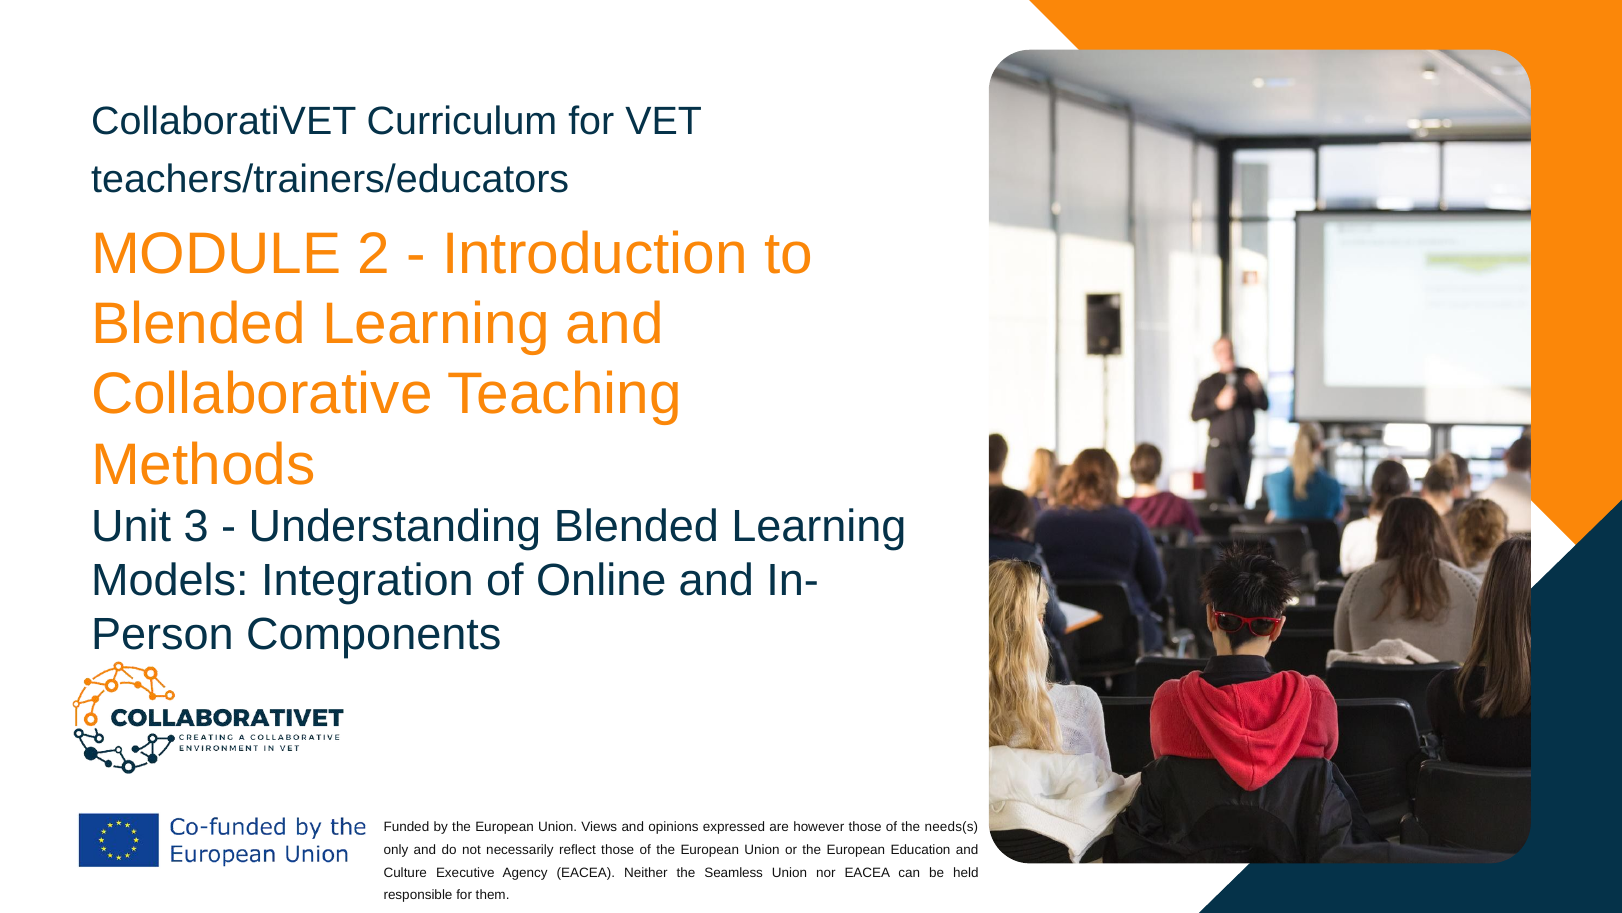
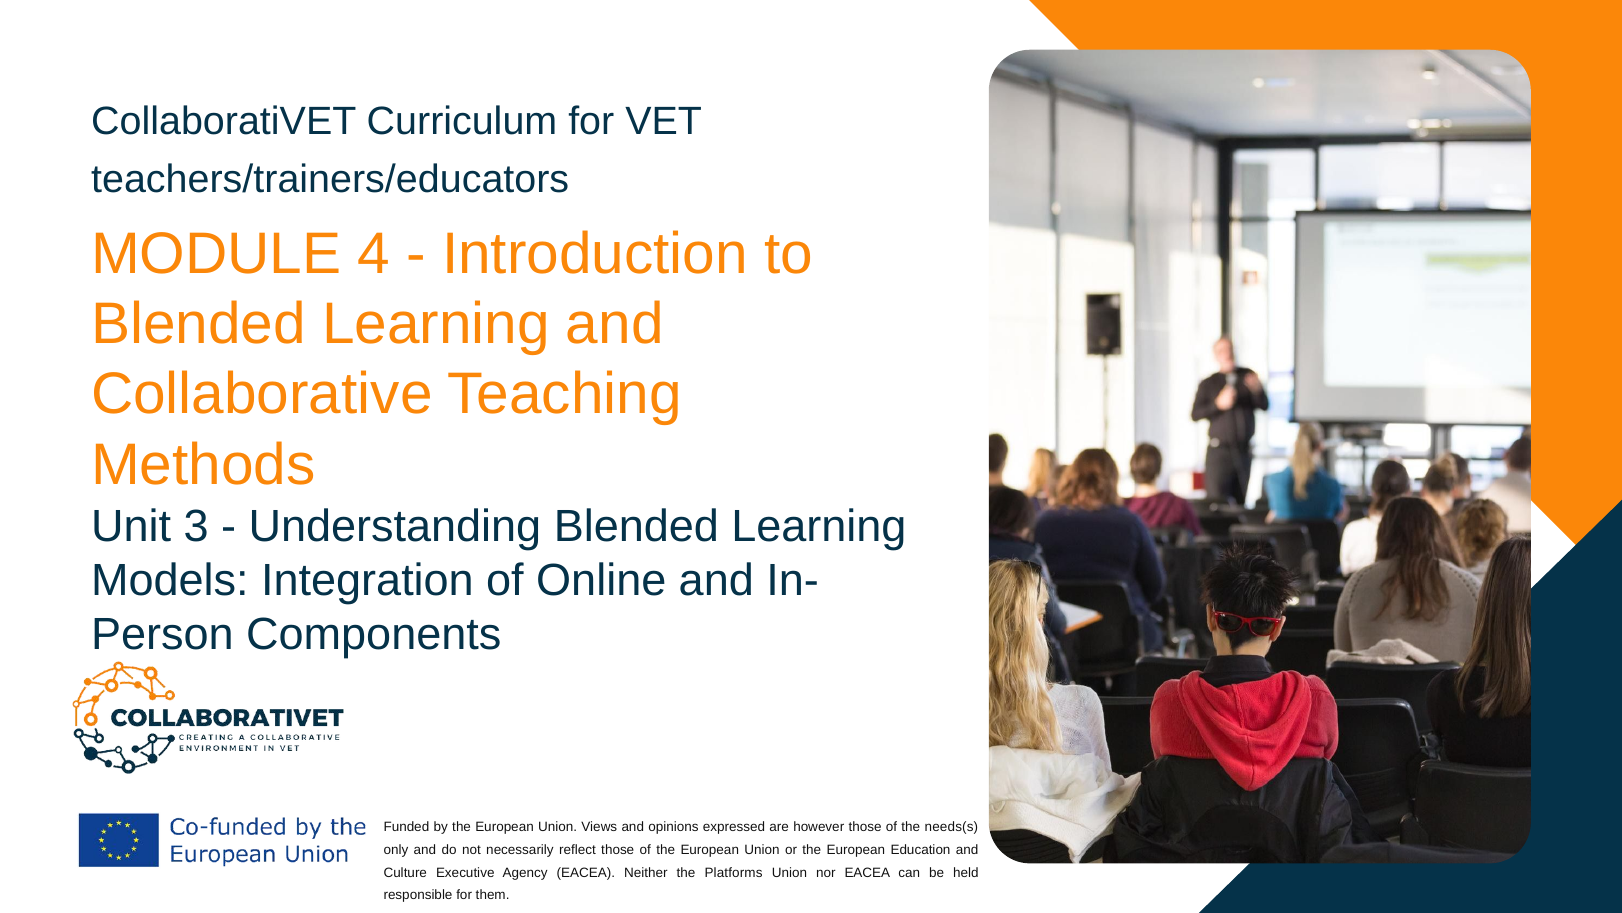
2: 2 -> 4 (374, 254)
Seamless: Seamless -> Platforms (734, 872)
